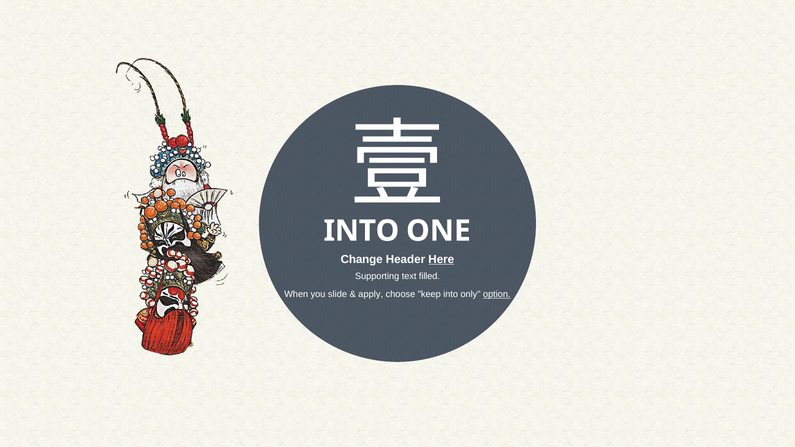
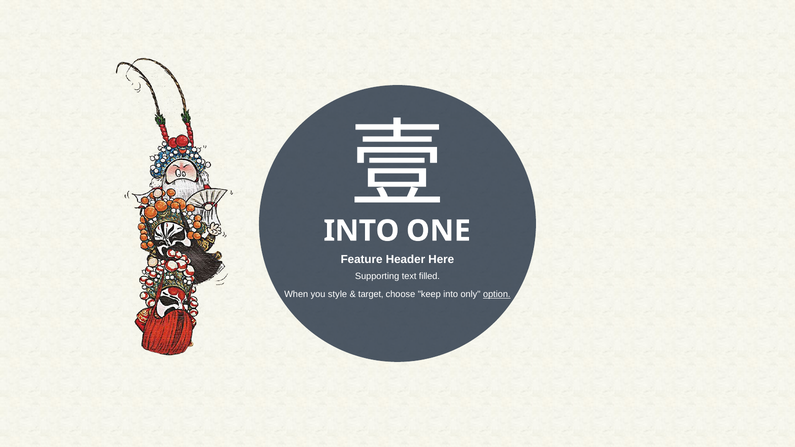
Change: Change -> Feature (362, 259)
Here underline: present -> none (441, 259)
slide: slide -> style (338, 294)
apply: apply -> target (371, 294)
